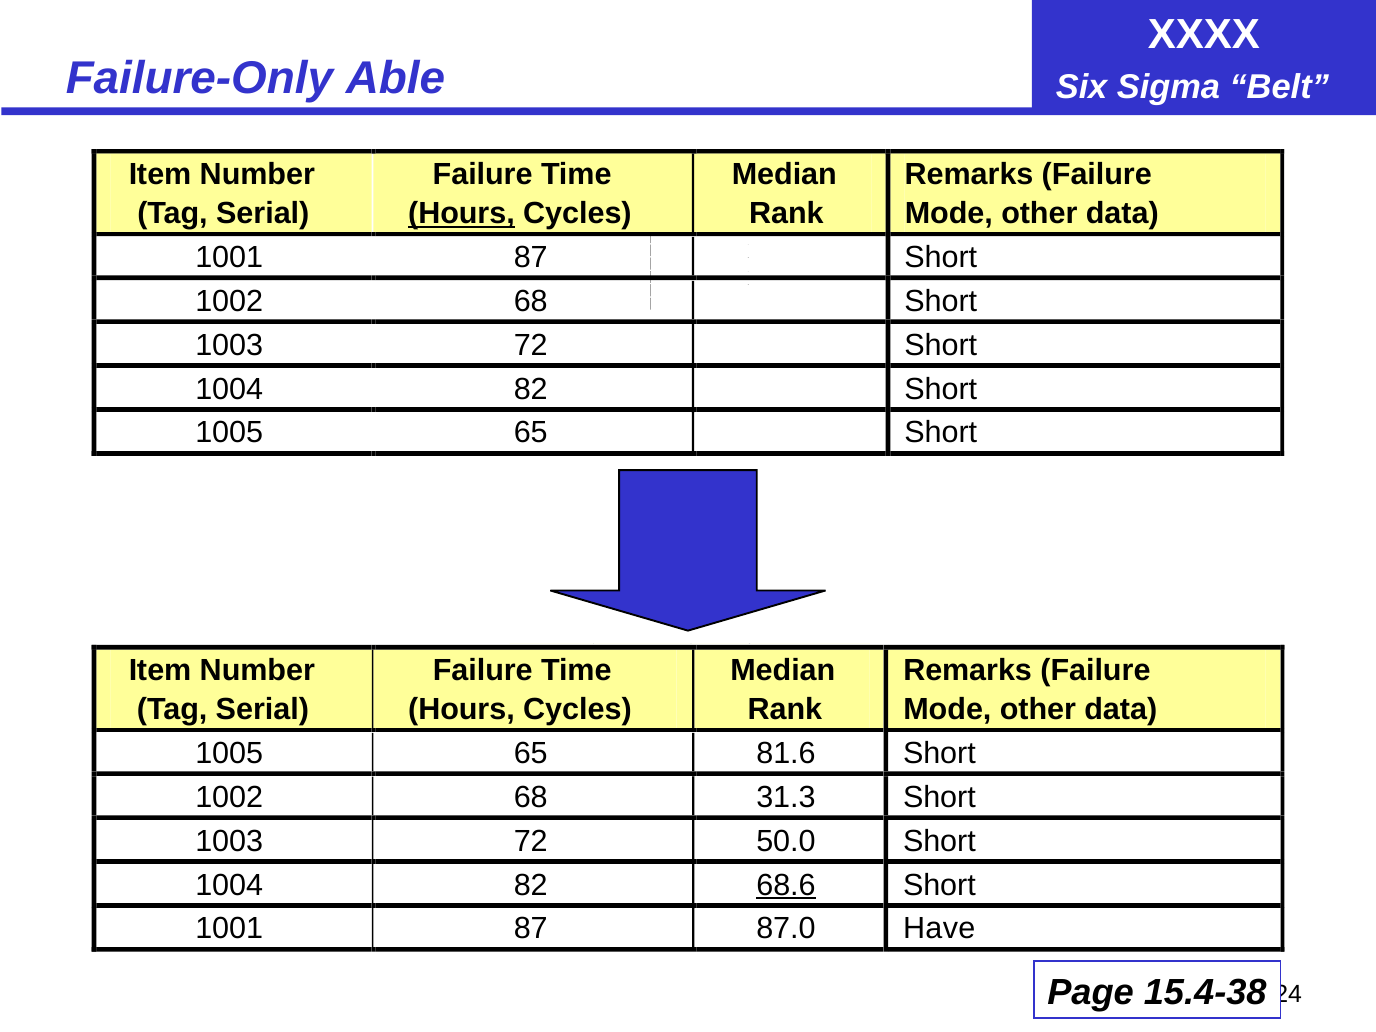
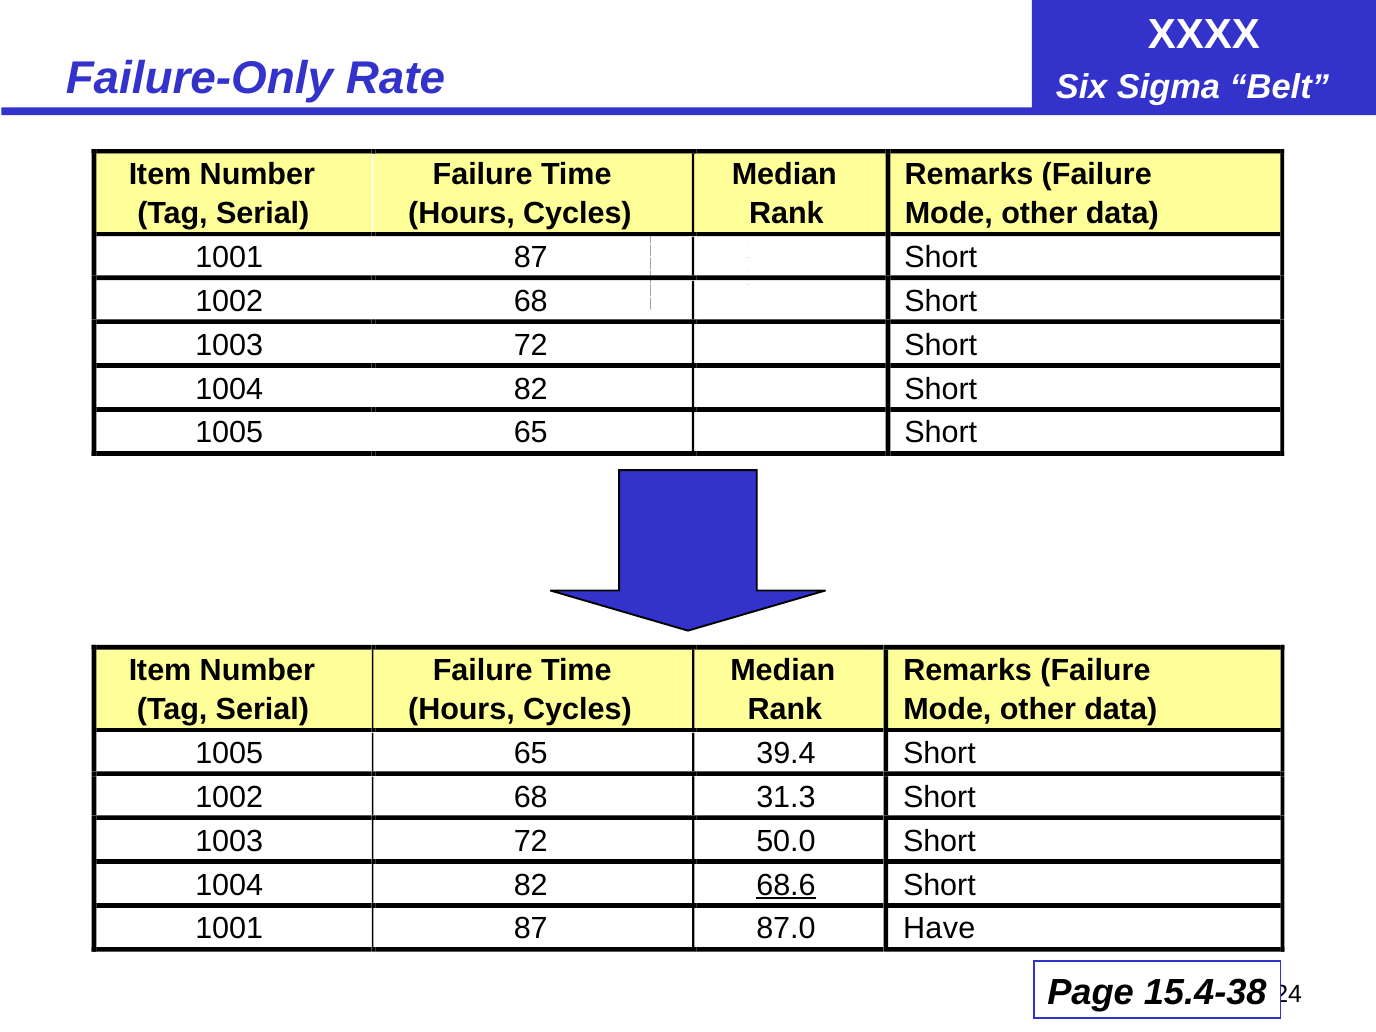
Able: Able -> Rate (395, 79)
Hours underline: present -> none (461, 213)
81.6: 81.6 -> 39.4 (786, 753)
